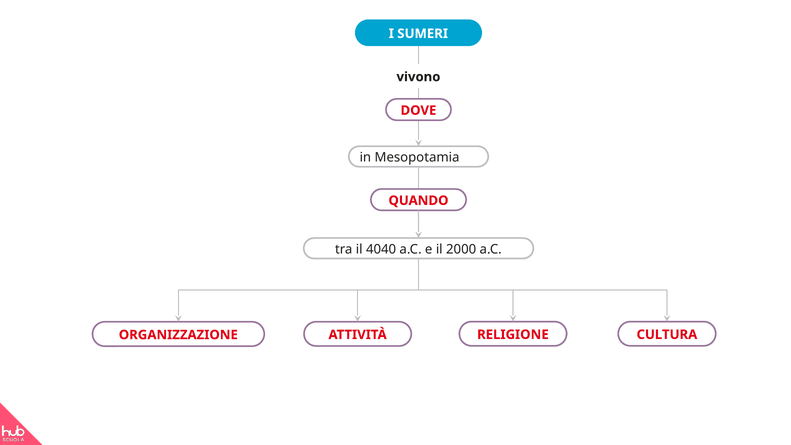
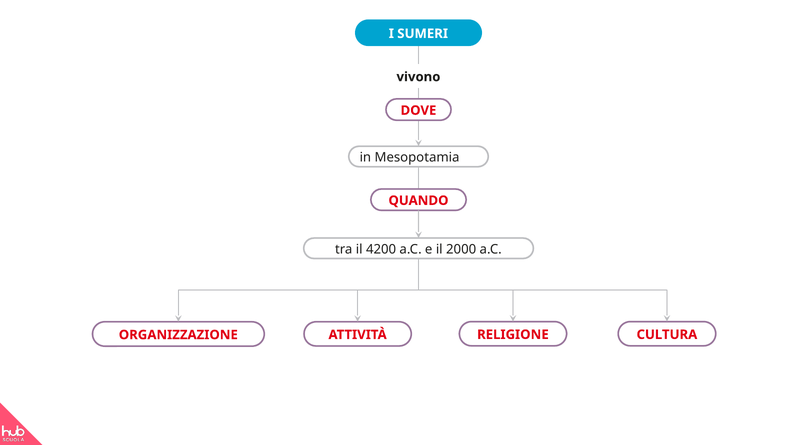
4040: 4040 -> 4200 (381, 249)
